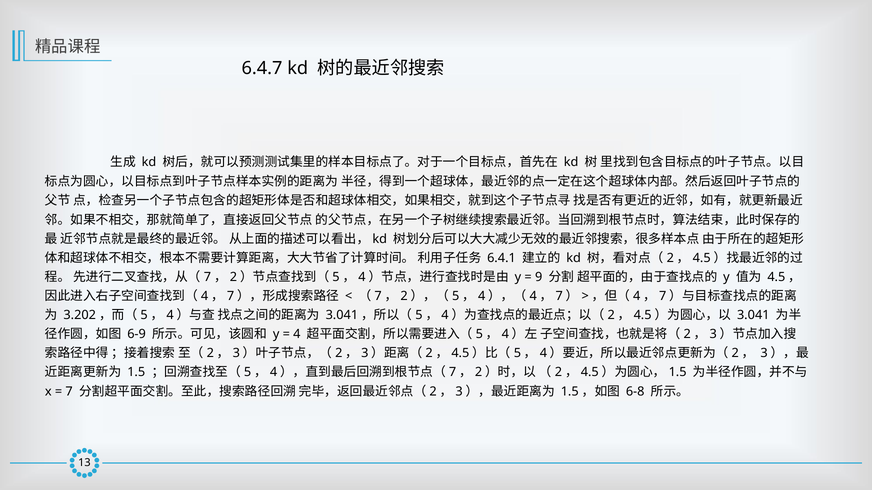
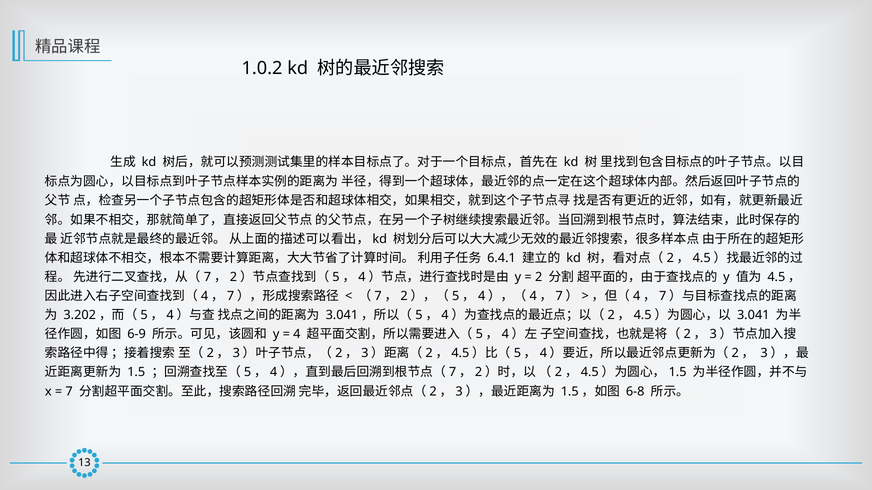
6.4.7: 6.4.7 -> 1.0.2 (262, 68)
9: 9 -> 2 (539, 277)
